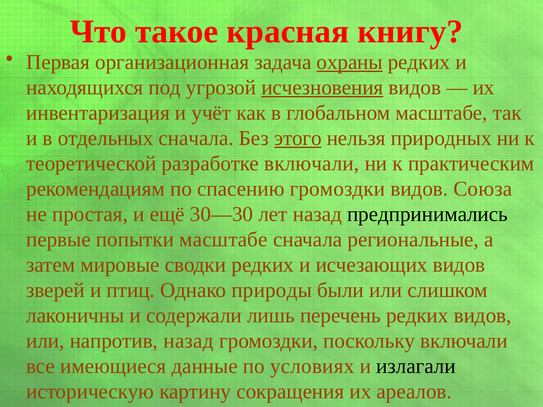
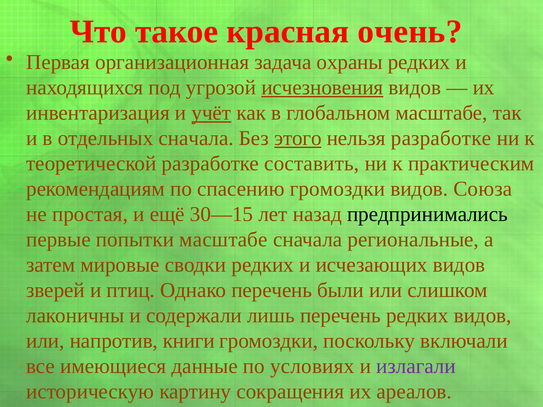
книгу: книгу -> очень (410, 31)
охраны underline: present -> none (350, 62)
учёт underline: none -> present (211, 113)
нельзя природных: природных -> разработке (441, 138)
разработке включали: включали -> составить (312, 164)
30—30: 30—30 -> 30—15 (222, 214)
Однако природы: природы -> перечень (272, 290)
напротив назад: назад -> книги (189, 341)
излагали colour: black -> purple (416, 367)
